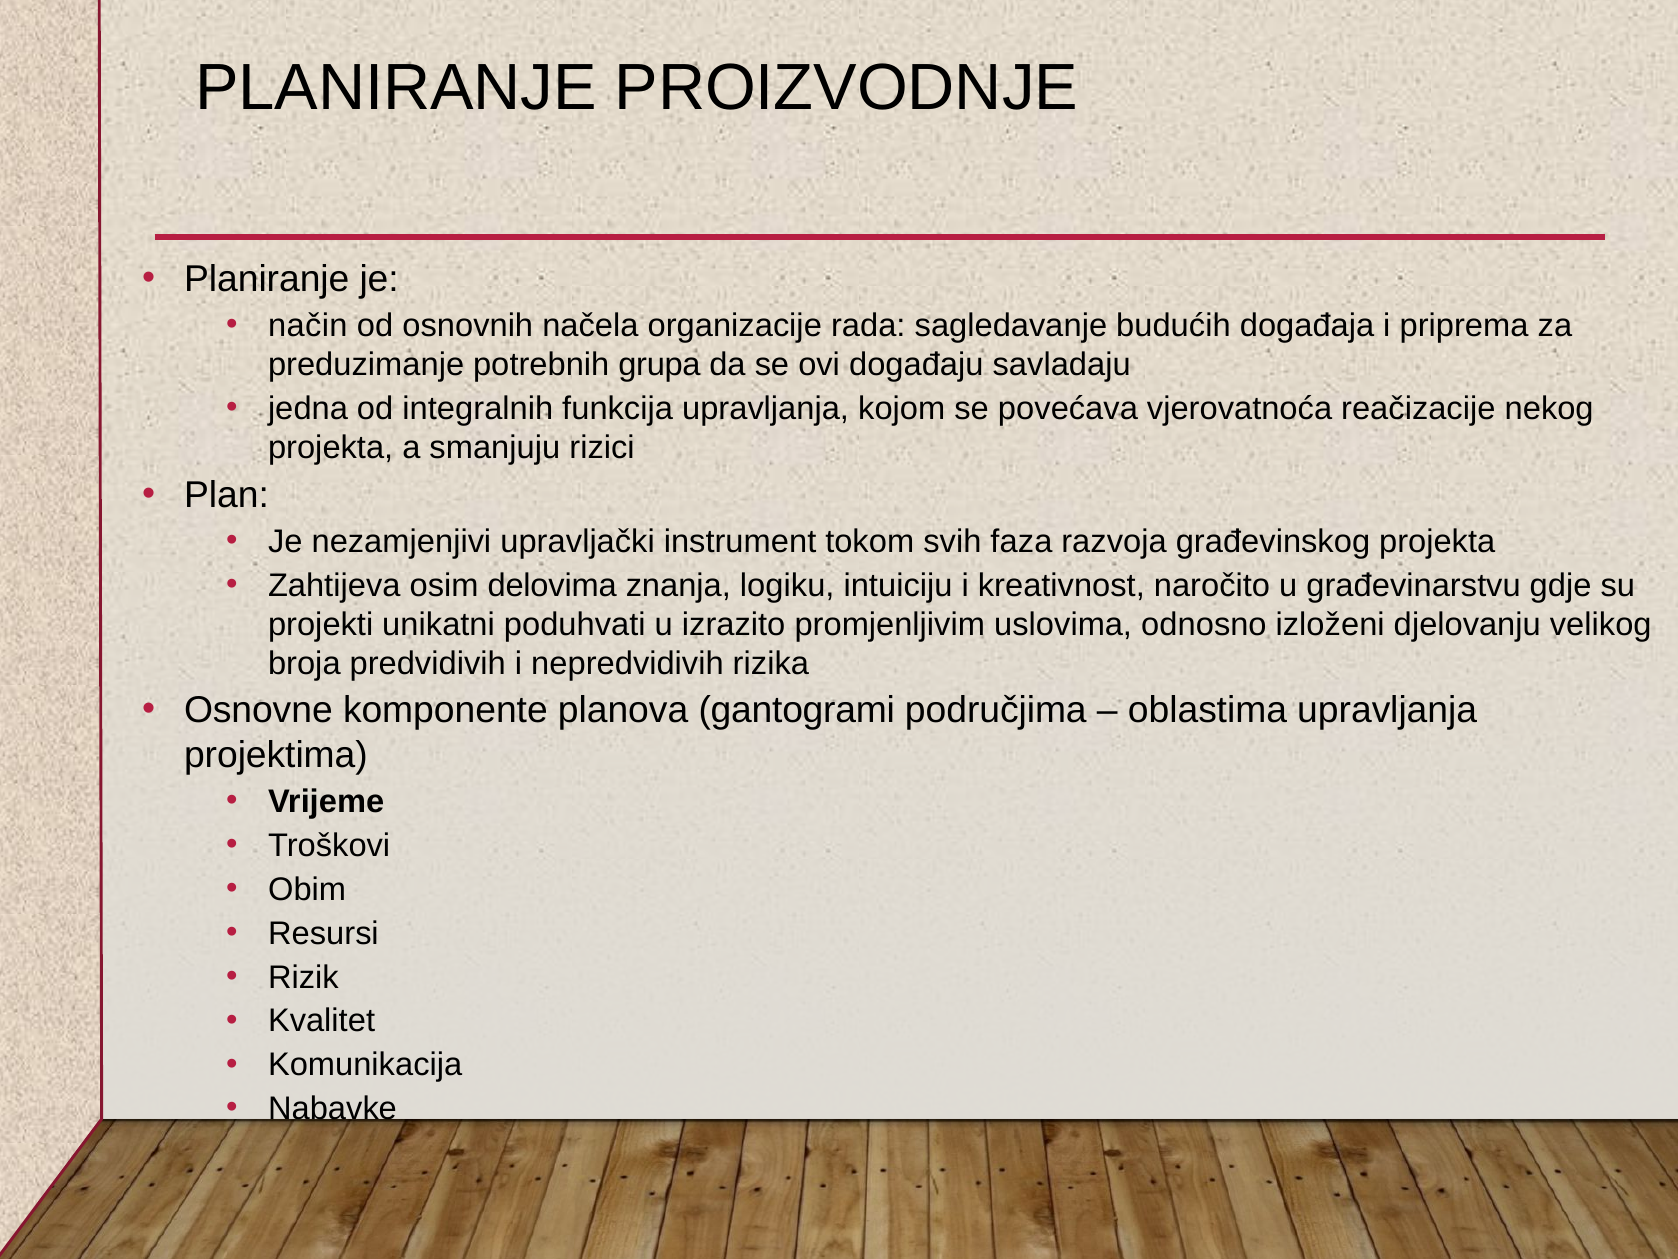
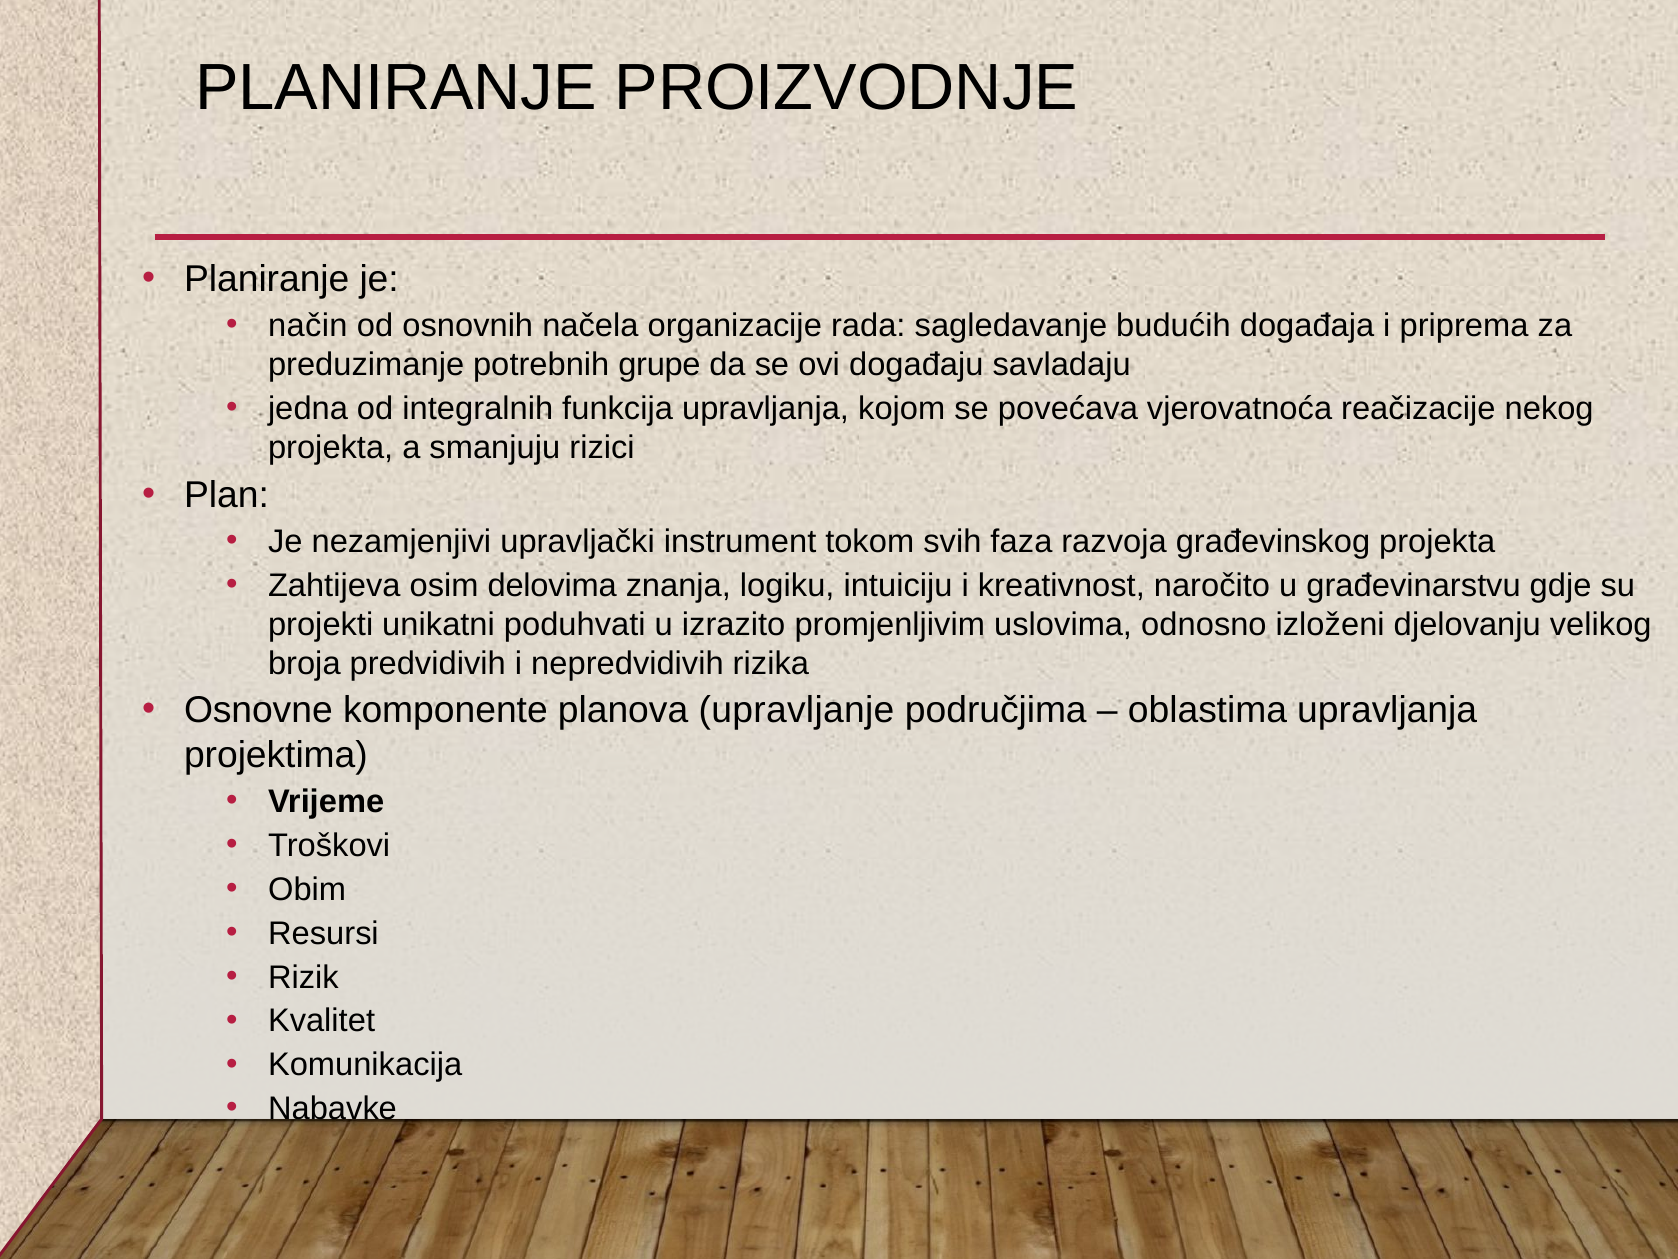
grupa: grupa -> grupe (659, 365)
gantogrami: gantogrami -> upravljanje (796, 710)
